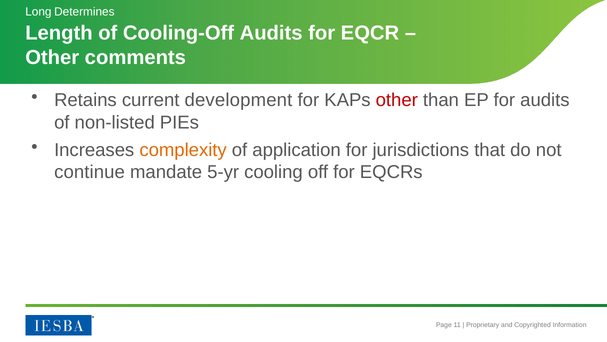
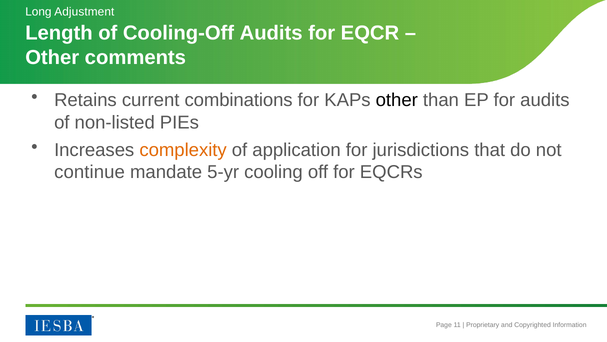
Determines: Determines -> Adjustment (84, 12)
development: development -> combinations (239, 100)
other colour: red -> black (397, 100)
